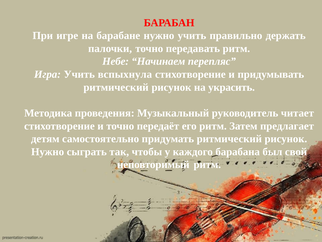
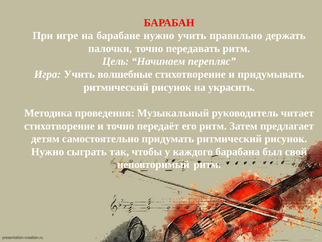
Небе: Небе -> Цель (116, 61)
вспыхнула: вспыхнула -> волшебные (125, 74)
